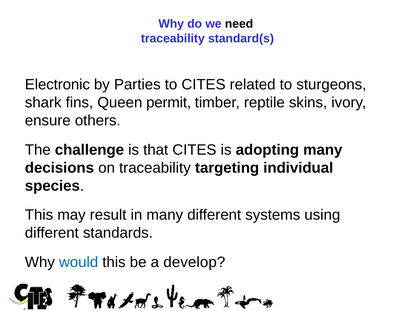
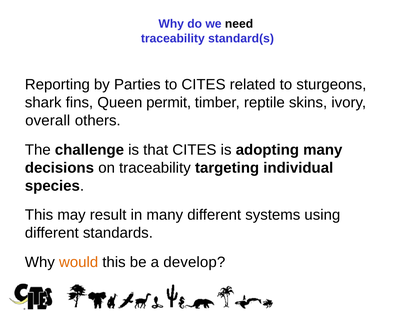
Electronic: Electronic -> Reporting (57, 85)
ensure: ensure -> overall (48, 121)
would colour: blue -> orange (79, 262)
